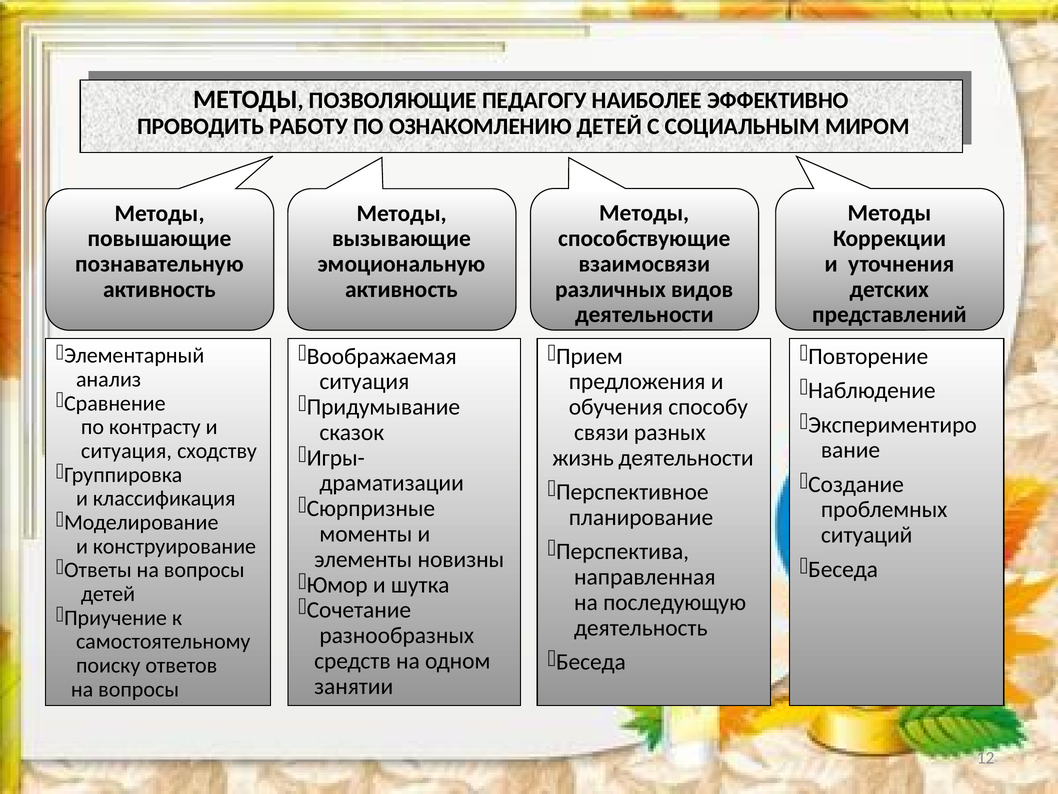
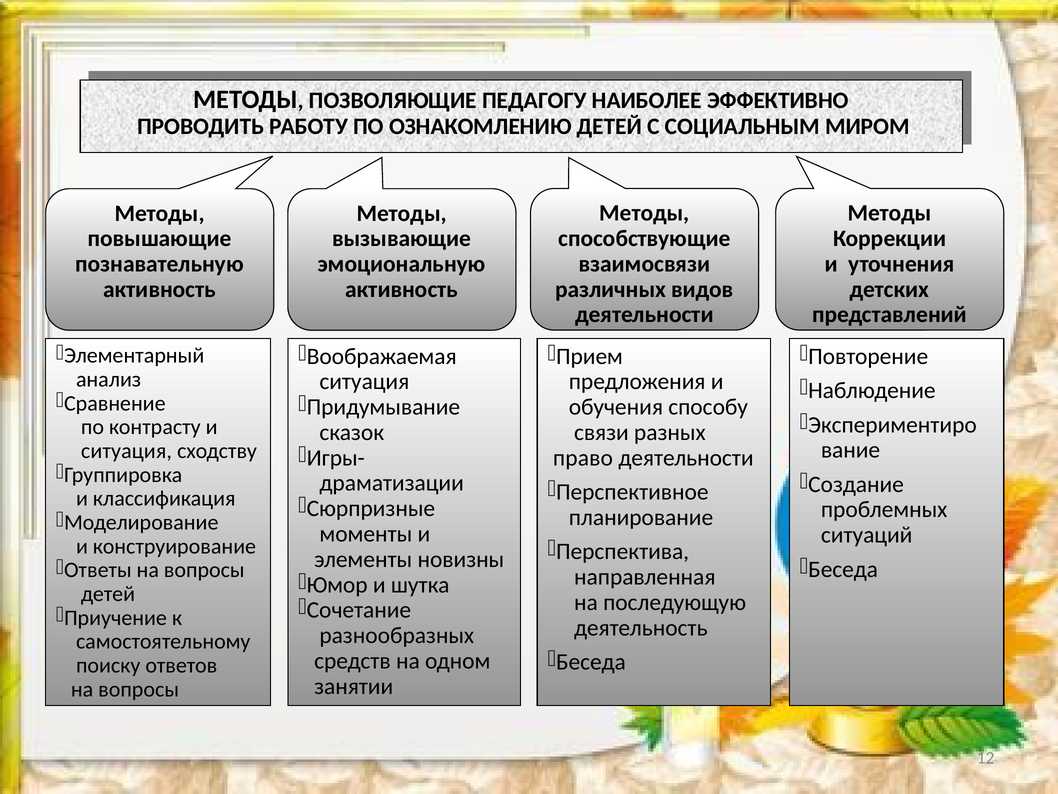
жизнь: жизнь -> право (583, 458)
